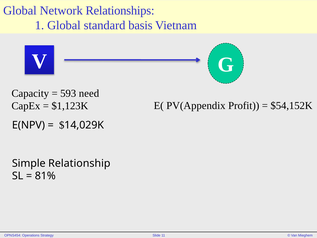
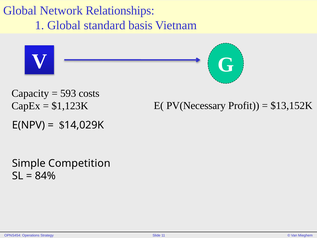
need: need -> costs (89, 93)
PV(Appendix: PV(Appendix -> PV(Necessary (196, 106)
$54,152K: $54,152K -> $13,152K (292, 106)
Relationship: Relationship -> Competition (79, 163)
81%: 81% -> 84% (45, 176)
